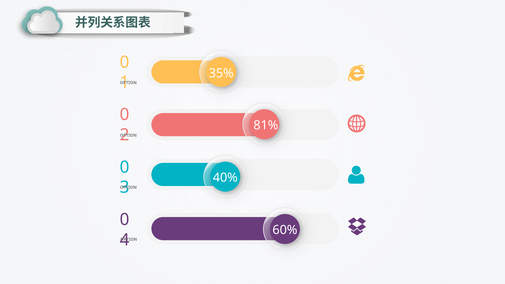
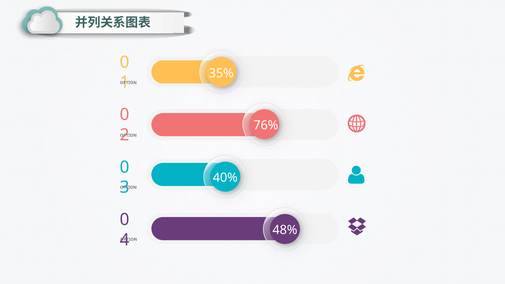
81%: 81% -> 76% (266, 125)
60%: 60% -> 48% (285, 230)
